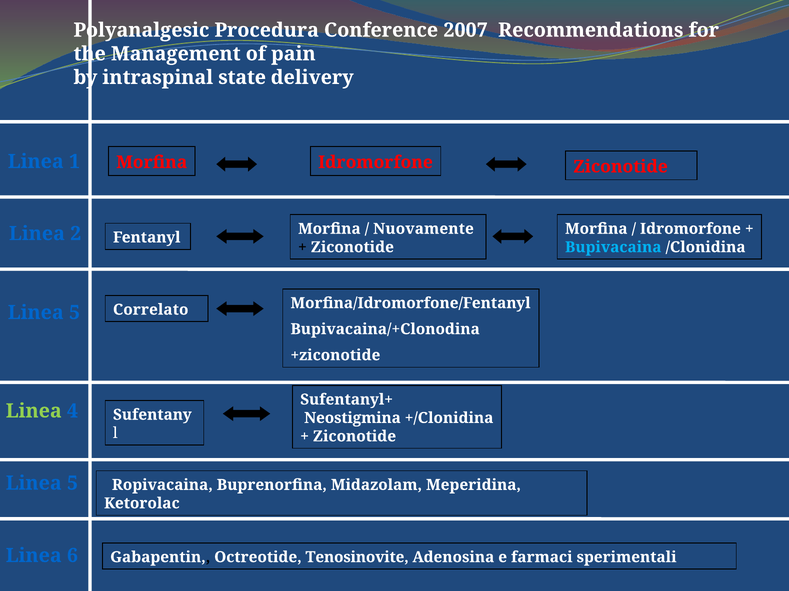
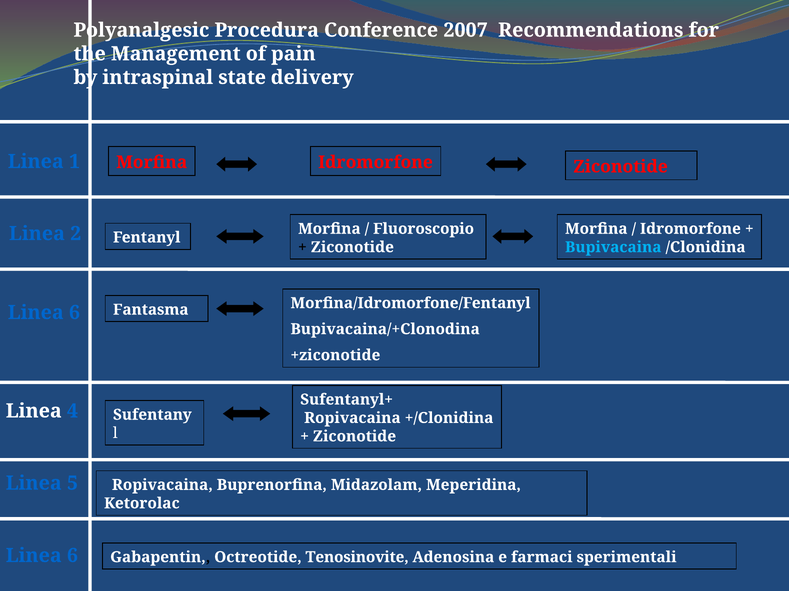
Nuovamente: Nuovamente -> Fluoroscopio (424, 229)
Correlato: Correlato -> Fantasma (151, 310)
5: 5 -> 6 (74, 313)
Linea colour: light green -> white (34, 411)
Neostigmina: Neostigmina -> Ropivacaina (352, 418)
